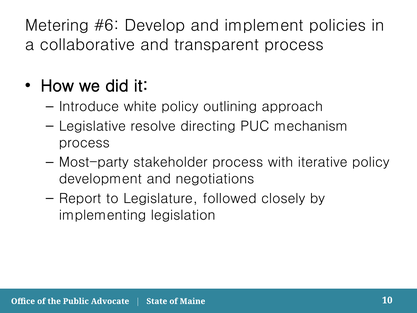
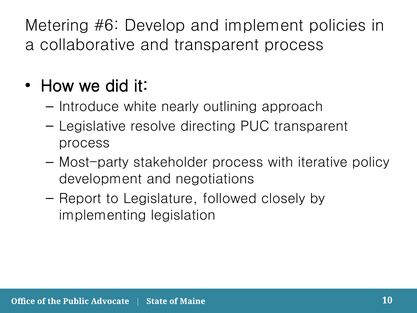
white policy: policy -> nearly (180, 107)
PUC mechanism: mechanism -> transparent (311, 126)
